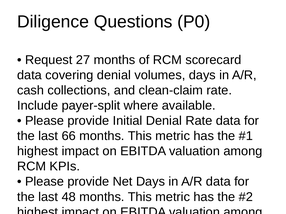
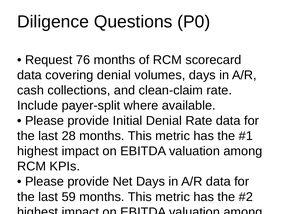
27: 27 -> 76 (83, 60)
66: 66 -> 28 (69, 136)
48: 48 -> 59 (69, 197)
